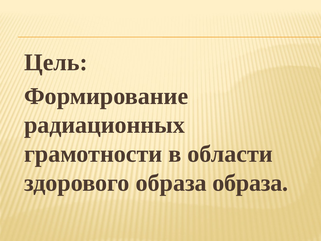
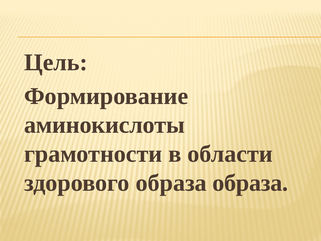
радиационных: радиационных -> аминокислоты (104, 125)
